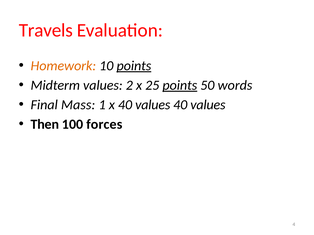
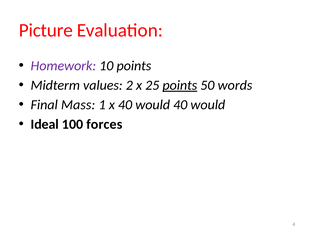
Travels: Travels -> Picture (46, 30)
Homework colour: orange -> purple (63, 66)
points underline: present -> none (134, 66)
x 40 values: values -> would (153, 105)
values: values -> would (208, 105)
Then: Then -> Ideal (45, 125)
